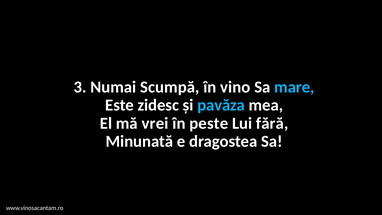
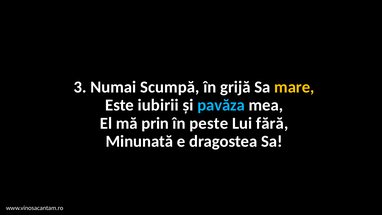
vino: vino -> grijă (235, 87)
mare colour: light blue -> yellow (294, 87)
zidesc: zidesc -> iubirii (158, 105)
vrei: vrei -> prin (155, 123)
